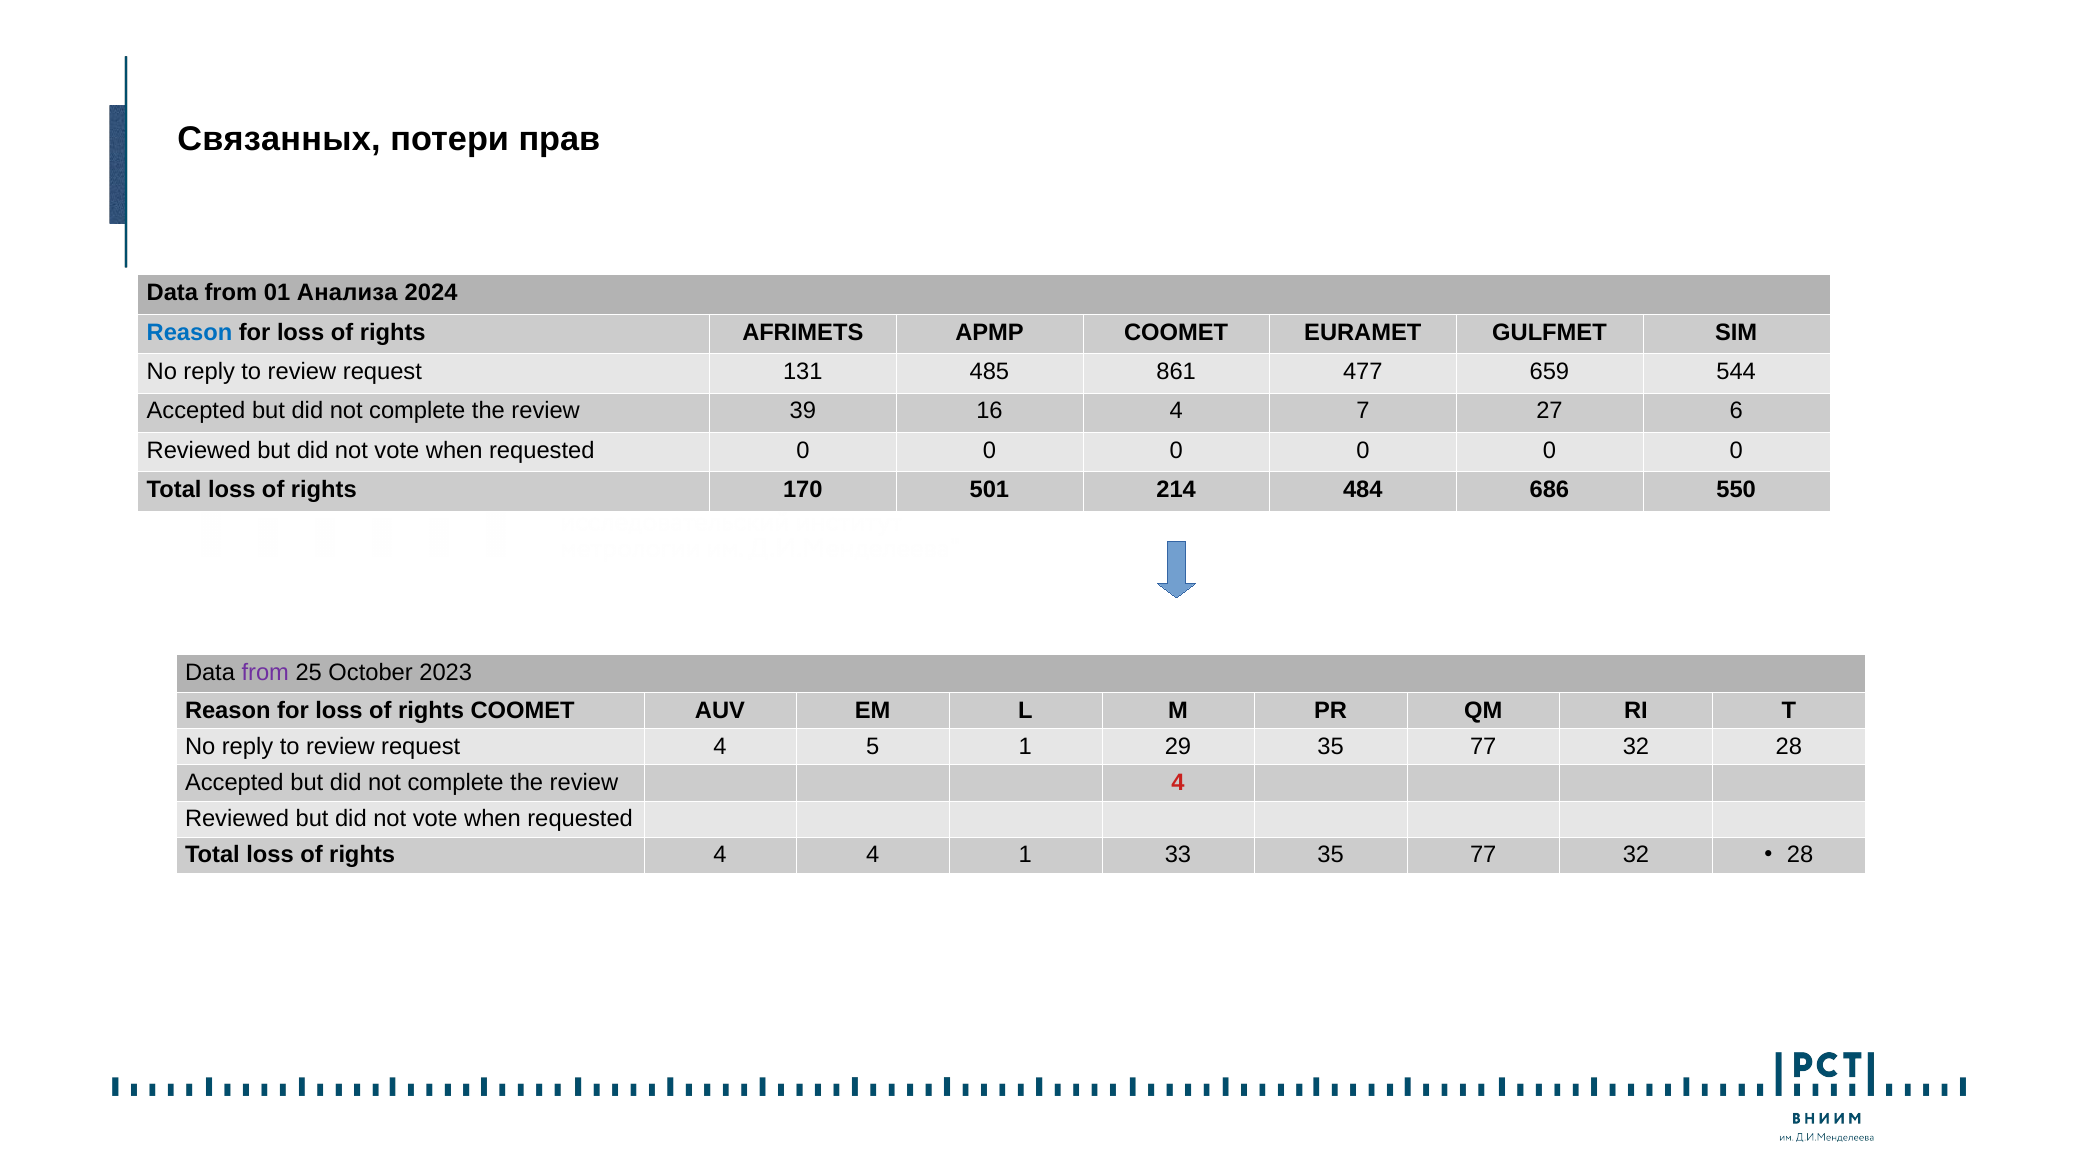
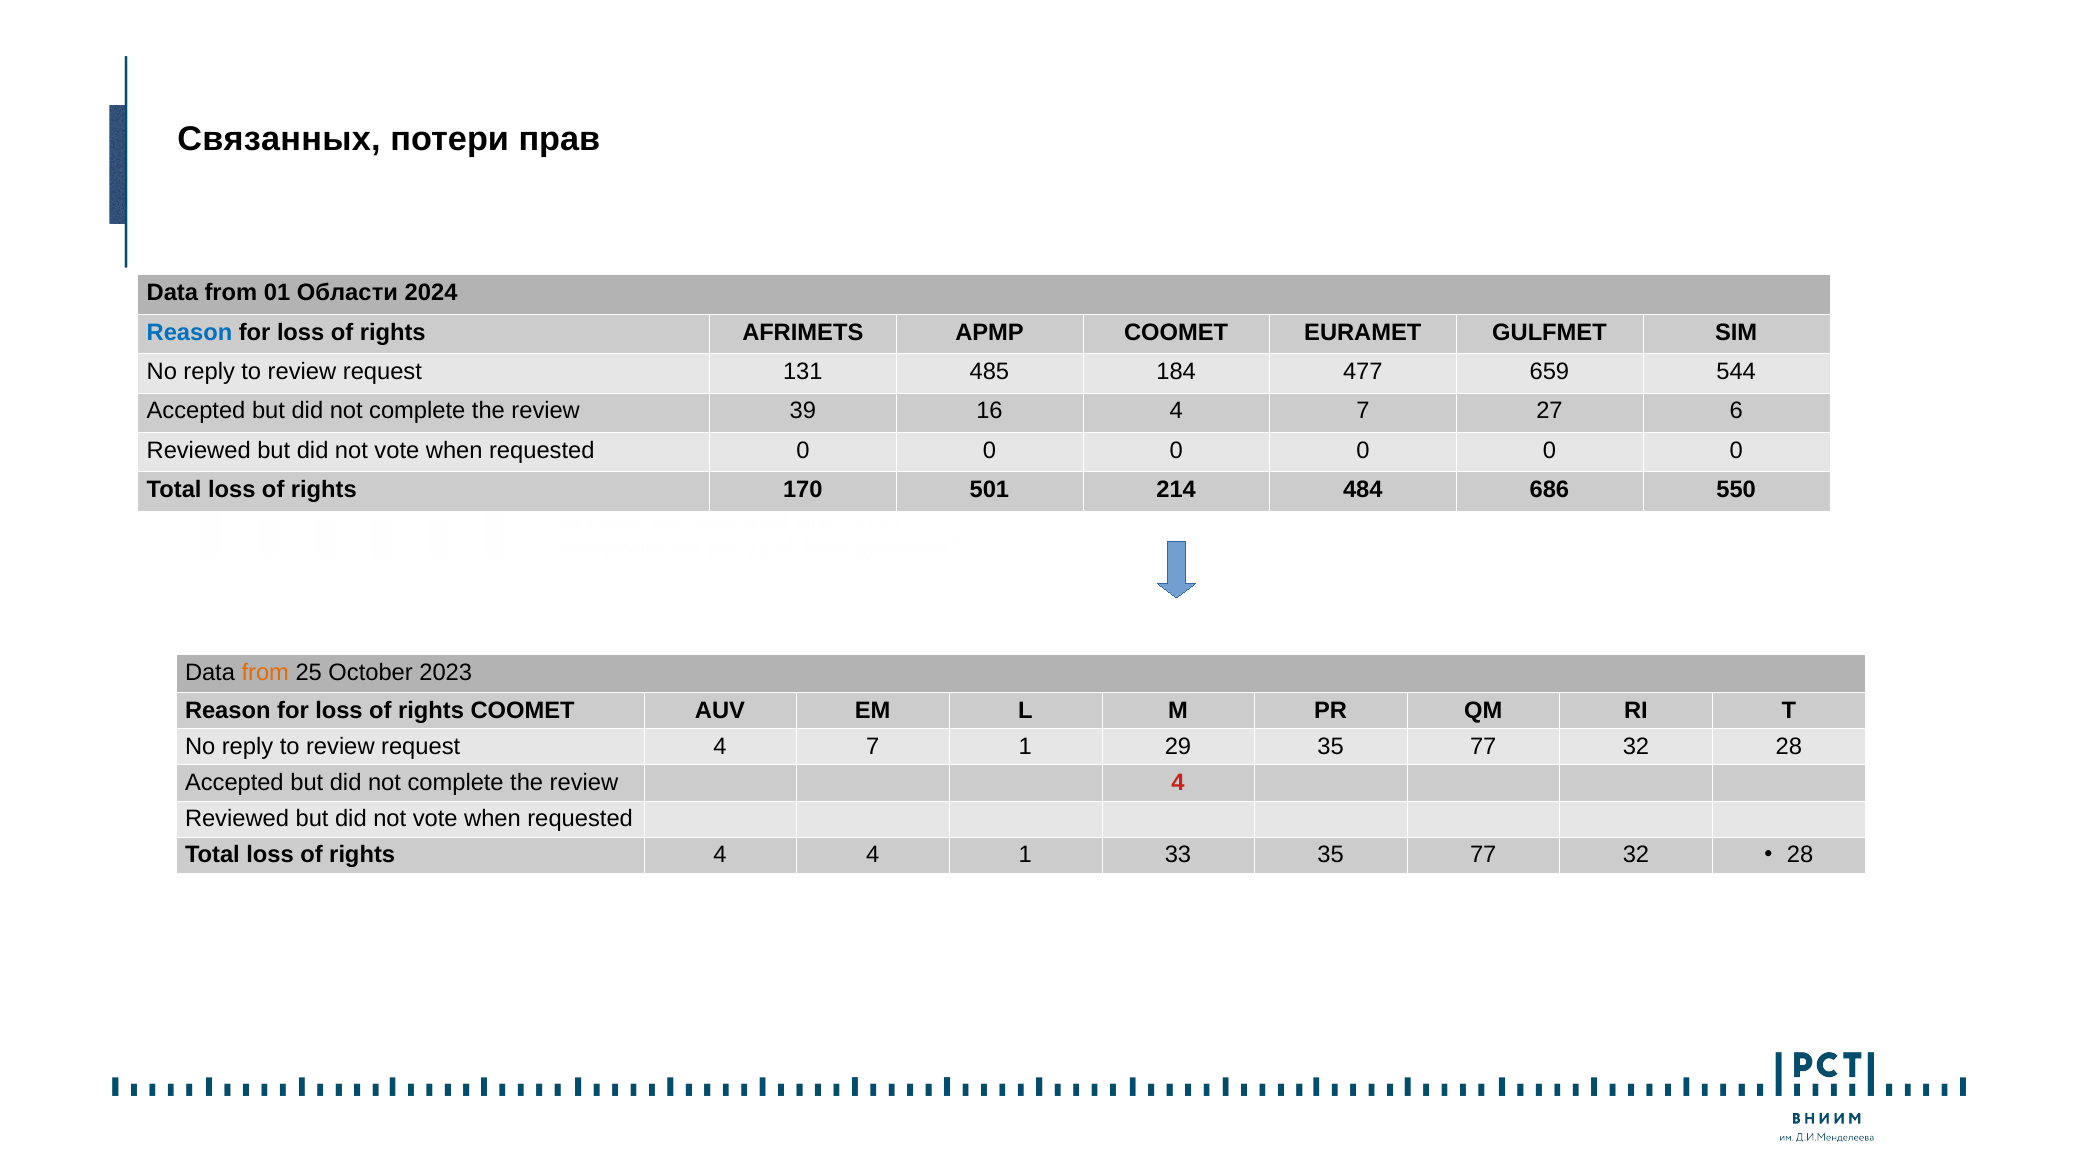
Анализа: Анализа -> Области (347, 293)
861: 861 -> 184 (1176, 372)
from colour: purple -> orange (265, 673)
request 4 5: 5 -> 7 (873, 747)
